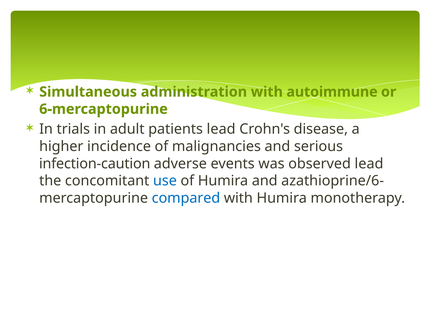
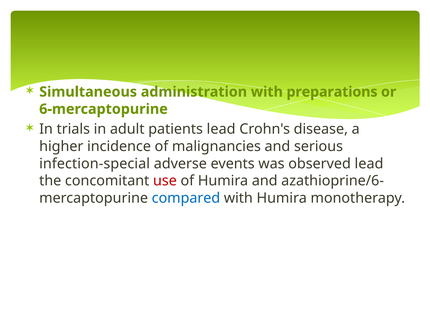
autoimmune: autoimmune -> preparations (332, 92)
infection-caution: infection-caution -> infection-special (95, 163)
use colour: blue -> red (165, 181)
